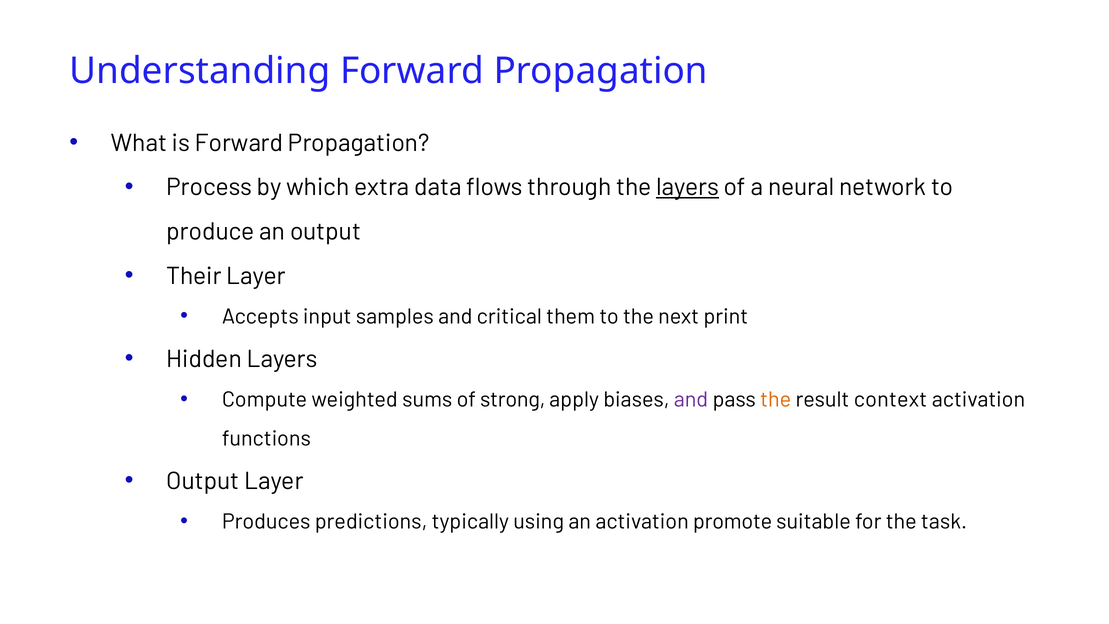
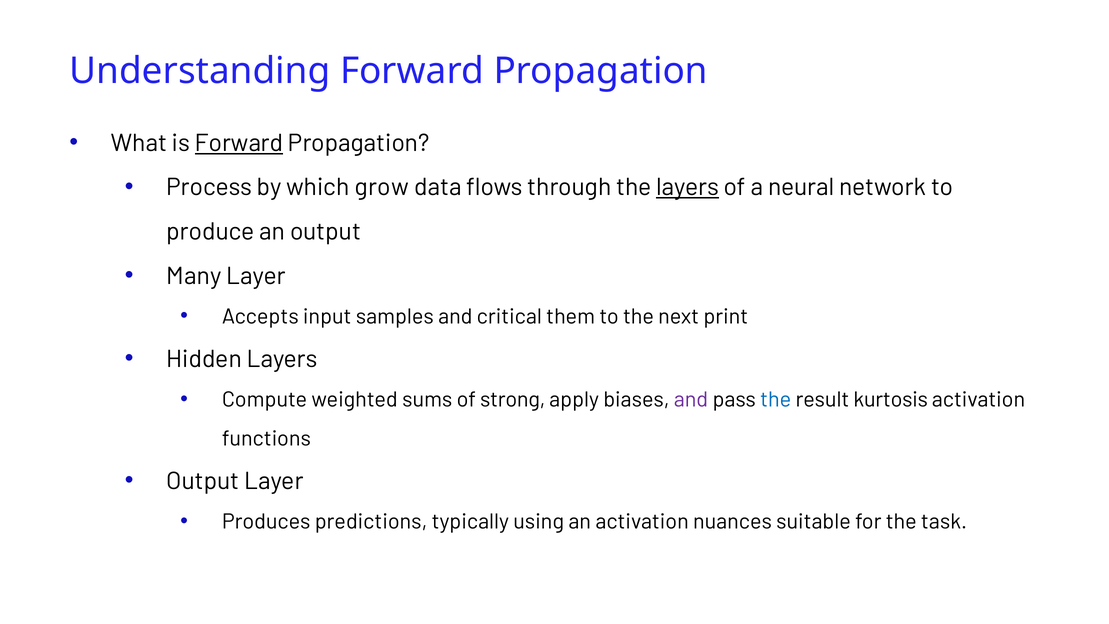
Forward underline: none -> present (239, 143)
extra: extra -> grow (382, 187)
Their: Their -> Many (194, 276)
the colour: orange -> blue (776, 400)
context: context -> kurtosis (891, 400)
promote: promote -> nuances (732, 521)
